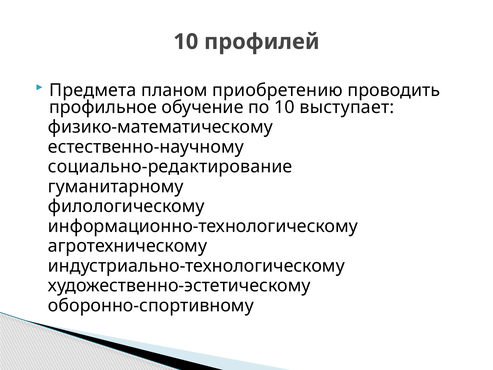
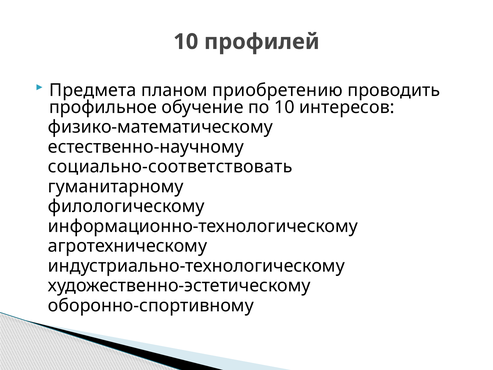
выступает: выступает -> интересов (347, 107)
социально-редактирование: социально-редактирование -> социально-соответствовать (170, 167)
